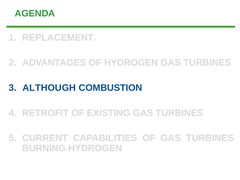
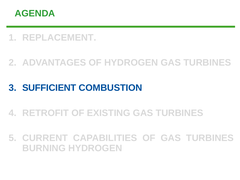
ALTHOUGH: ALTHOUGH -> SUFFICIENT (49, 88)
